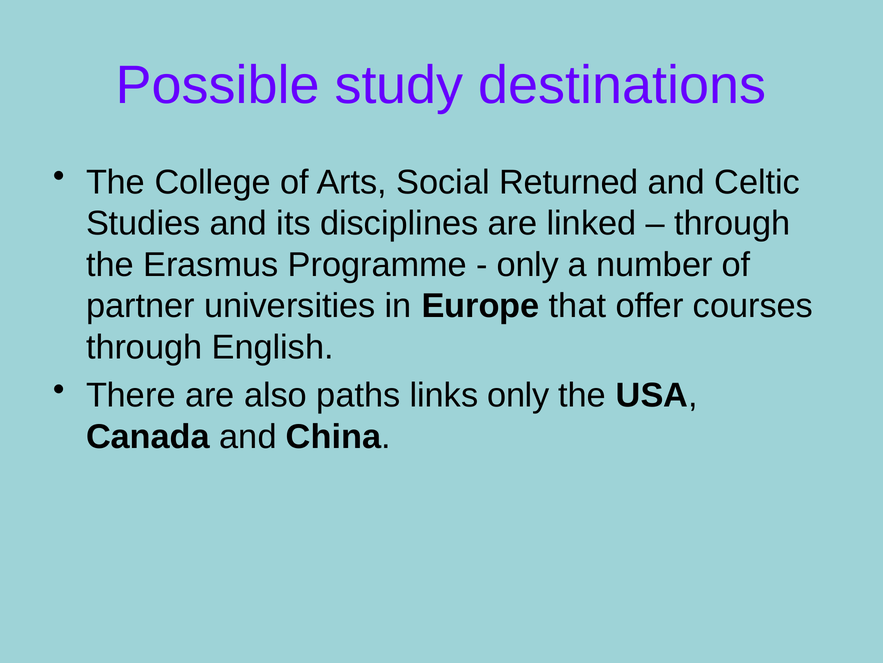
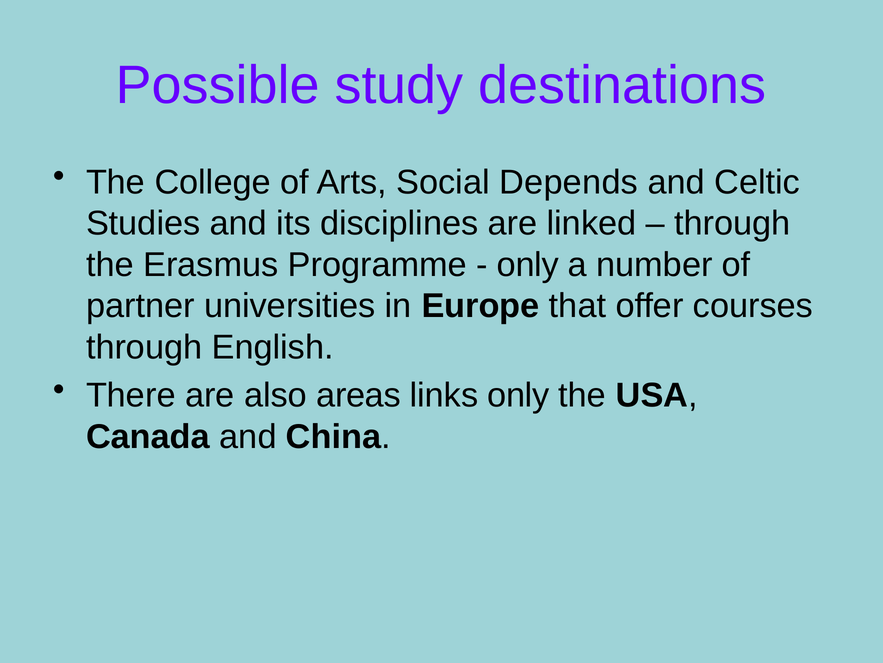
Returned: Returned -> Depends (569, 182)
paths: paths -> areas (359, 395)
